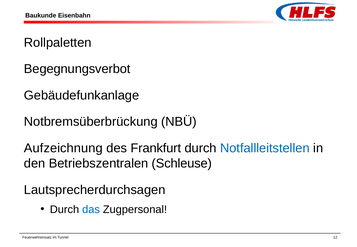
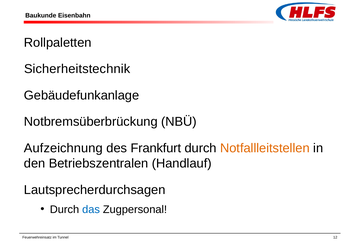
Begegnungsverbot: Begegnungsverbot -> Sicherheitstechnik (77, 69)
Notfallleitstellen colour: blue -> orange (265, 148)
Schleuse: Schleuse -> Handlauf (182, 164)
